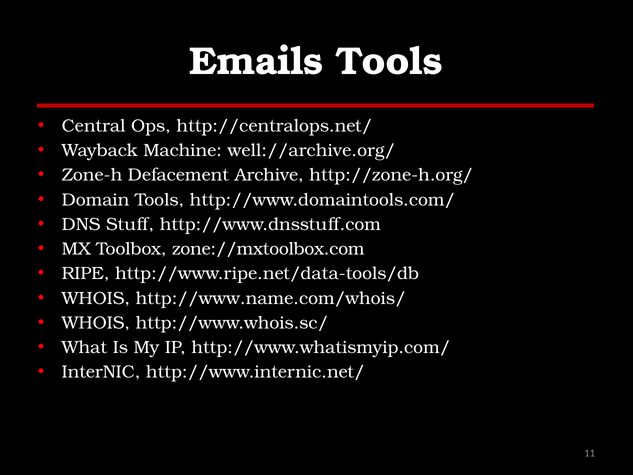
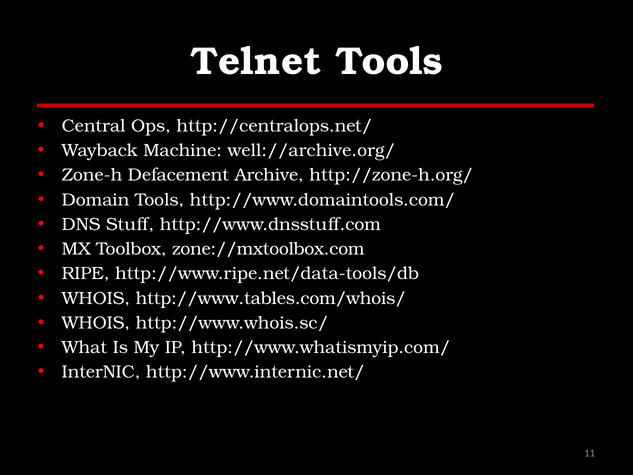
Emails: Emails -> Telnet (256, 61)
http://www.name.com/whois/: http://www.name.com/whois/ -> http://www.tables.com/whois/ (271, 298)
